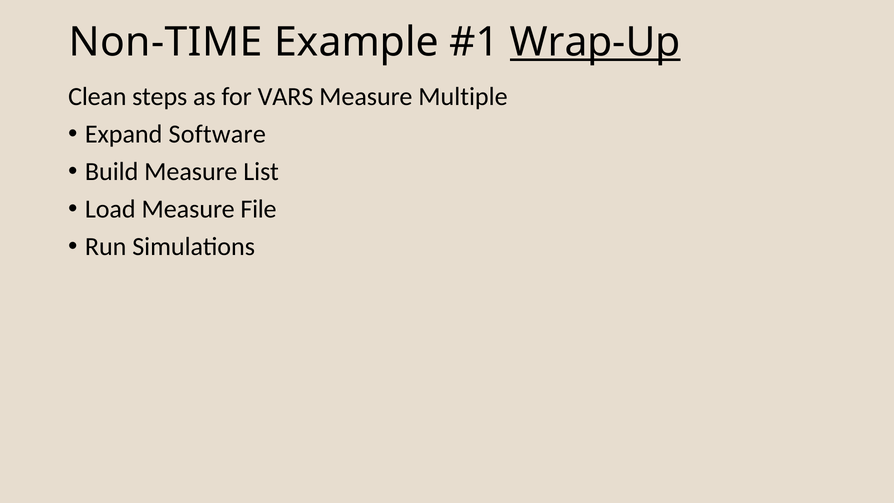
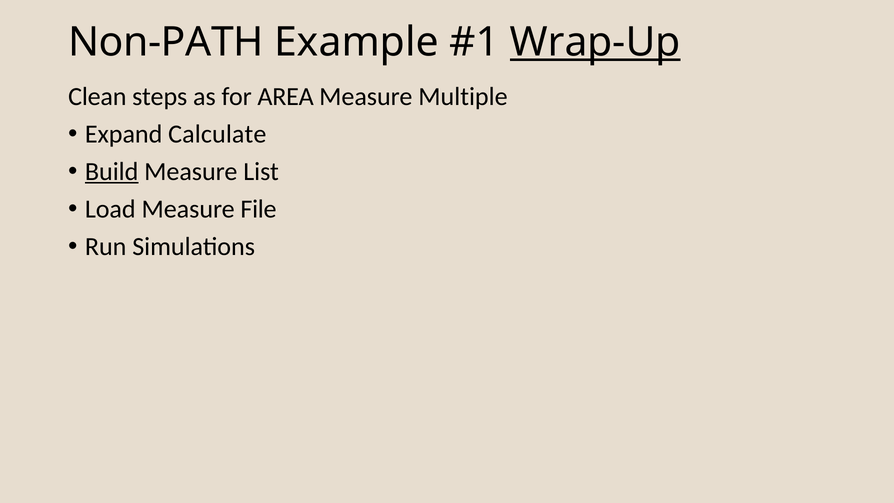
Non-TIME: Non-TIME -> Non-PATH (166, 42)
VARS: VARS -> AREA (286, 96)
Software: Software -> Calculate (217, 134)
Build underline: none -> present (112, 171)
